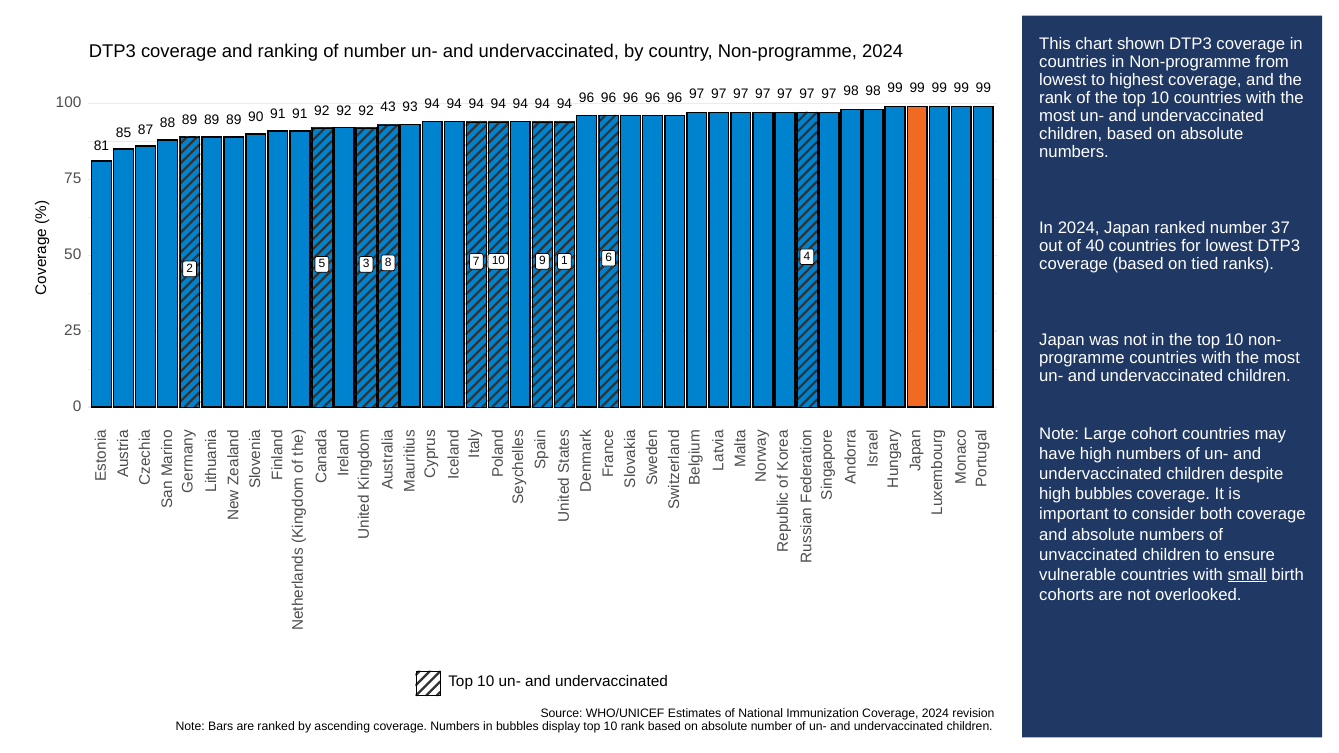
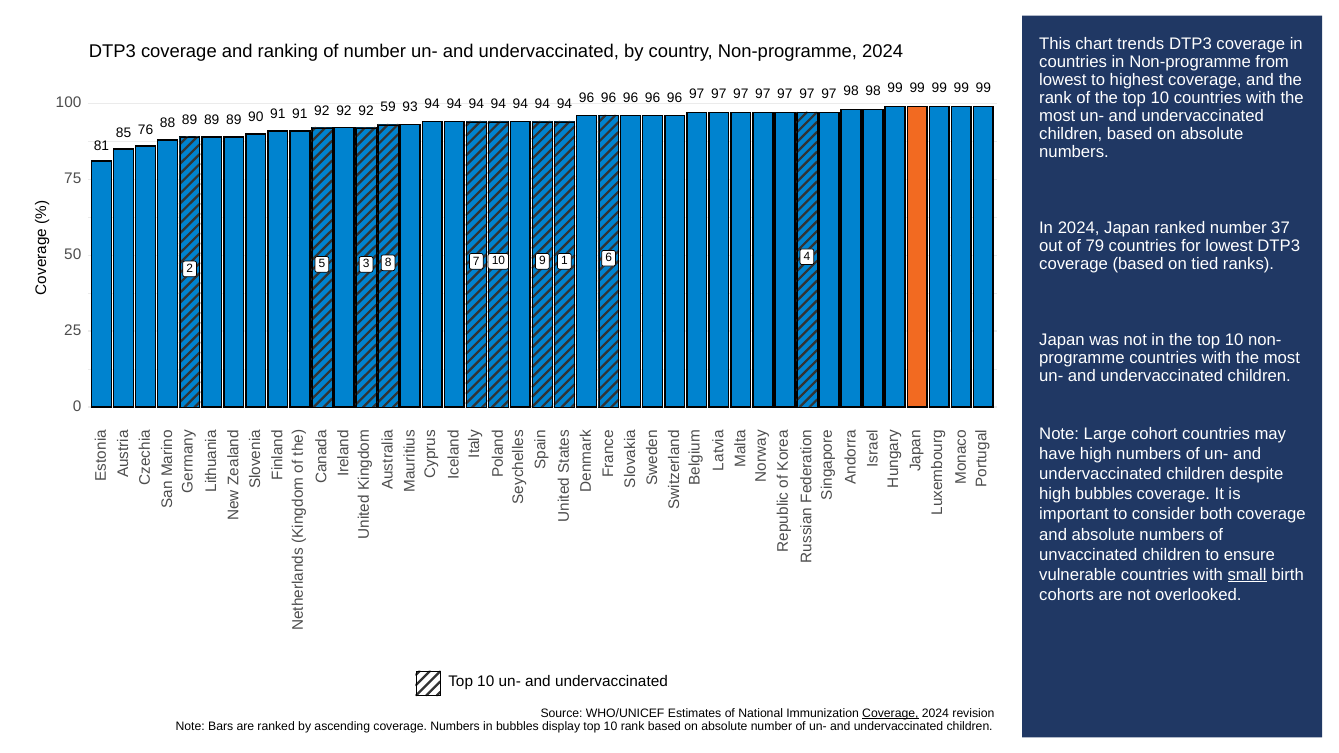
shown: shown -> trends (1141, 44)
43: 43 -> 59 (388, 107)
87: 87 -> 76 (146, 130)
40: 40 -> 79 (1095, 246)
Coverage underline: none -> present (890, 714)
